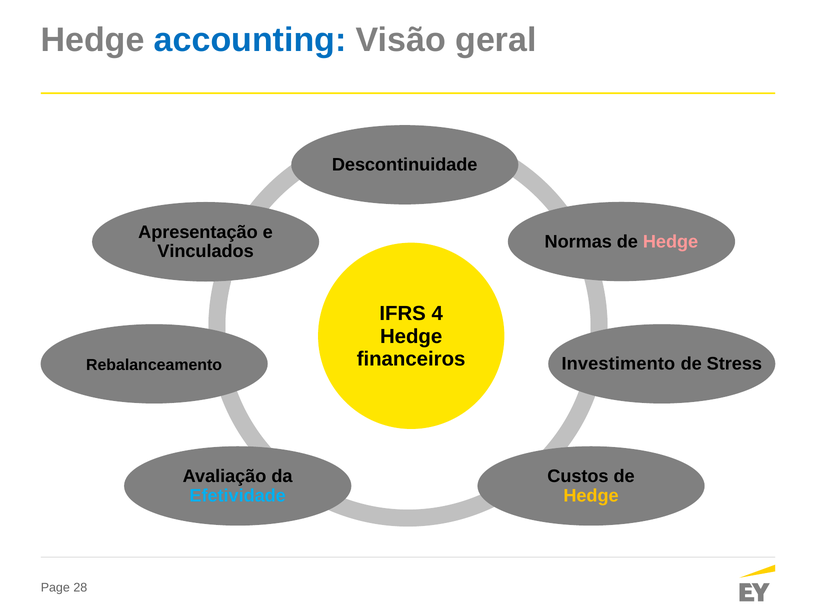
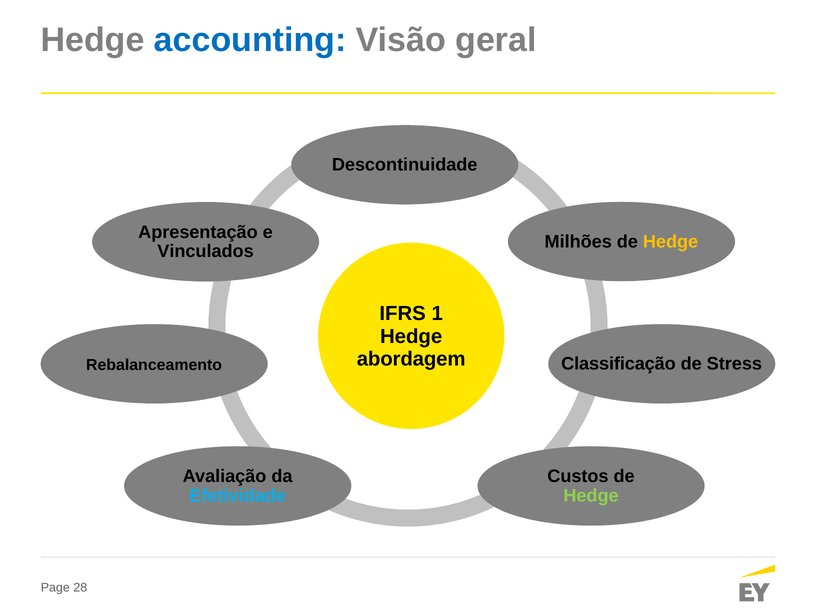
Normas: Normas -> Milhões (578, 242)
Hedge colour: pink -> yellow (671, 242)
4: 4 -> 1 (437, 314)
financeiros: financeiros -> abordagem (411, 359)
Investimento: Investimento -> Classificação (618, 364)
Hedge colour: yellow -> light green (591, 496)
